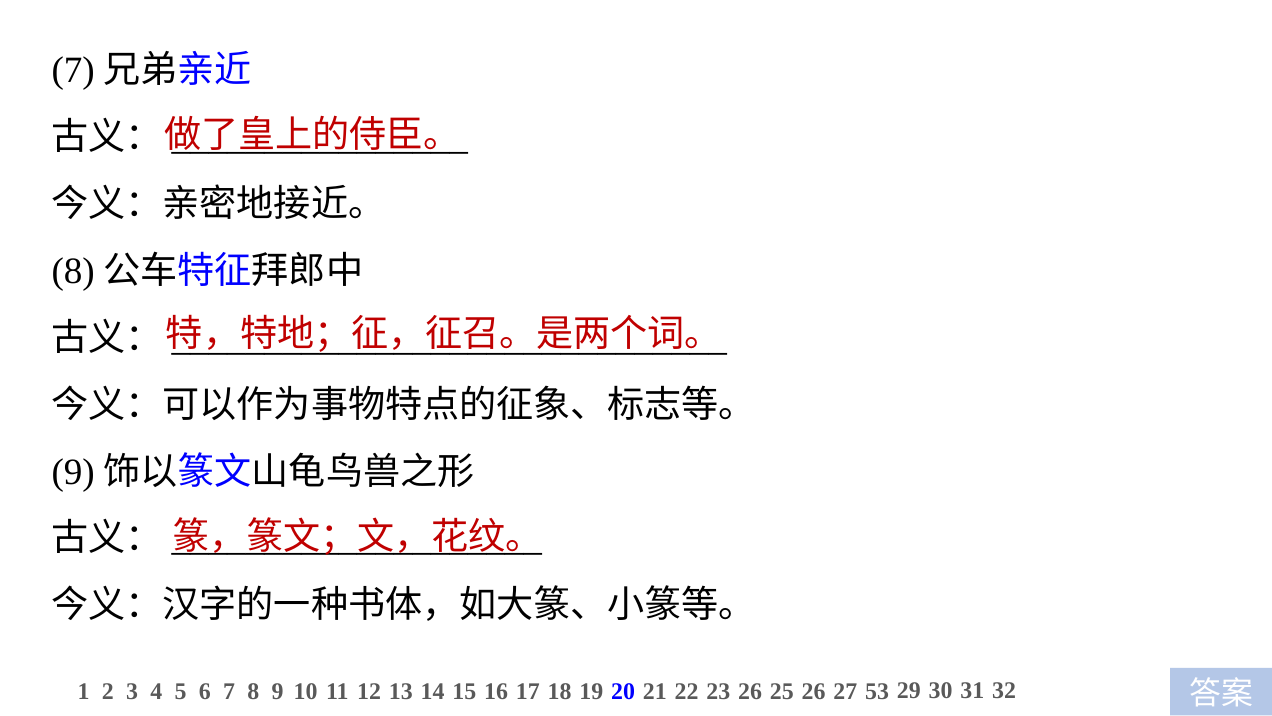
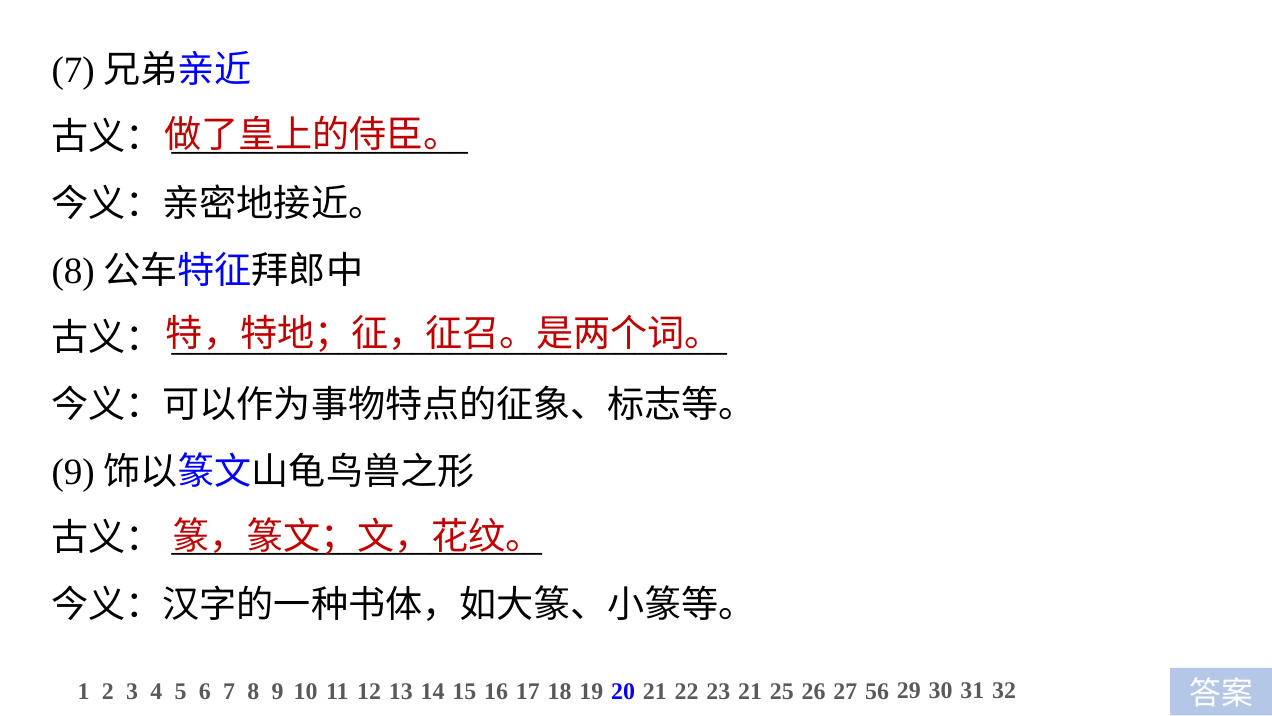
23 26: 26 -> 21 (750, 691)
53: 53 -> 56 (877, 691)
